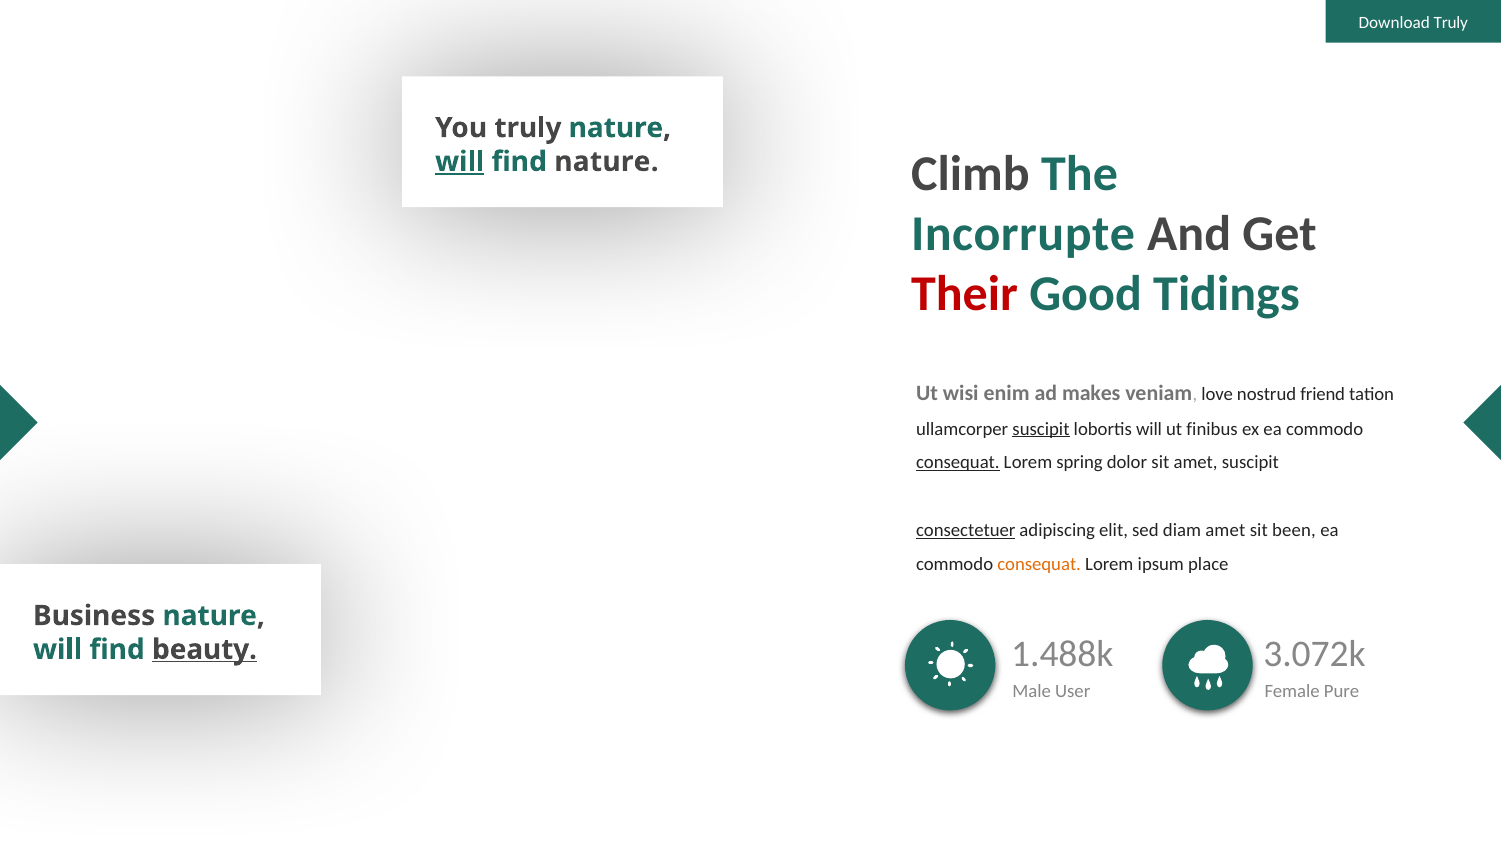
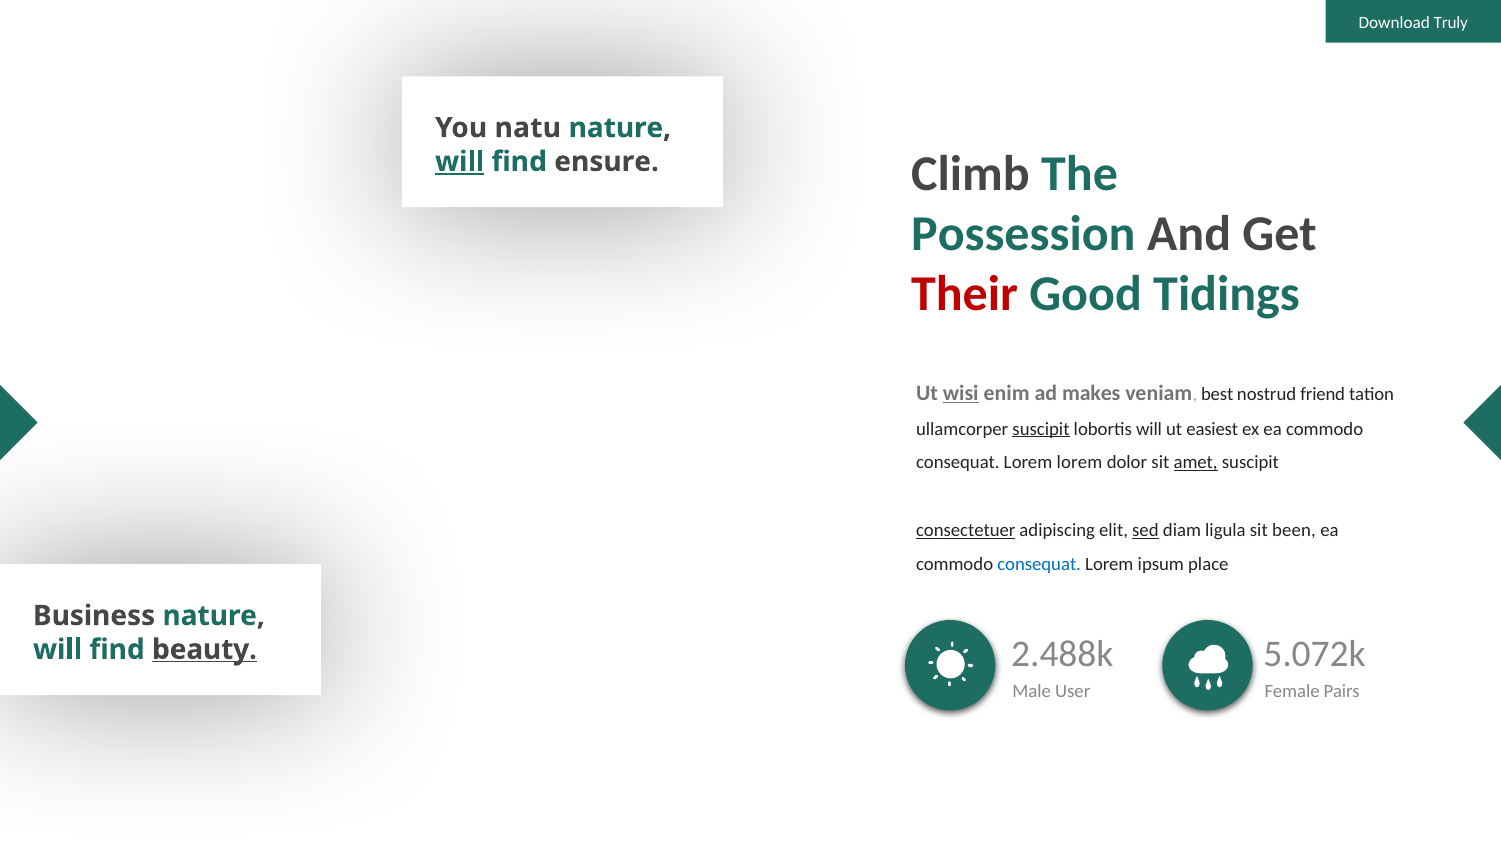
You truly: truly -> natu (528, 128)
find nature: nature -> ensure (607, 162)
Incorrupte: Incorrupte -> Possession (1023, 234)
wisi underline: none -> present (961, 393)
love: love -> best (1217, 394)
finibus: finibus -> easiest (1212, 428)
consequat underline: present -> none (958, 462)
Lorem spring: spring -> lorem (1079, 462)
amet underline: none -> present (1196, 462)
sed underline: none -> present (1145, 530)
diam amet: amet -> ligula (1225, 530)
consequat colour: orange -> blue (1039, 564)
1.488k: 1.488k -> 2.488k (1062, 653)
3.072k: 3.072k -> 5.072k (1315, 653)
Pure: Pure -> Pairs (1342, 690)
